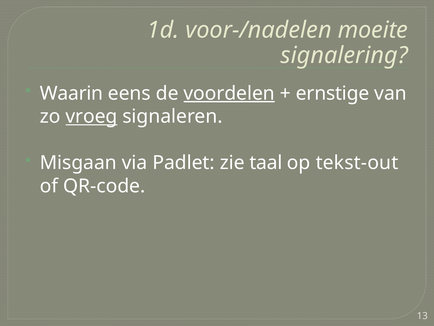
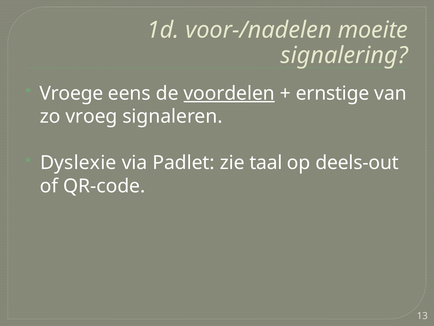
Waarin: Waarin -> Vroege (71, 93)
vroeg underline: present -> none (92, 116)
Misgaan: Misgaan -> Dyslexie (78, 163)
tekst-out: tekst-out -> deels-out (357, 163)
